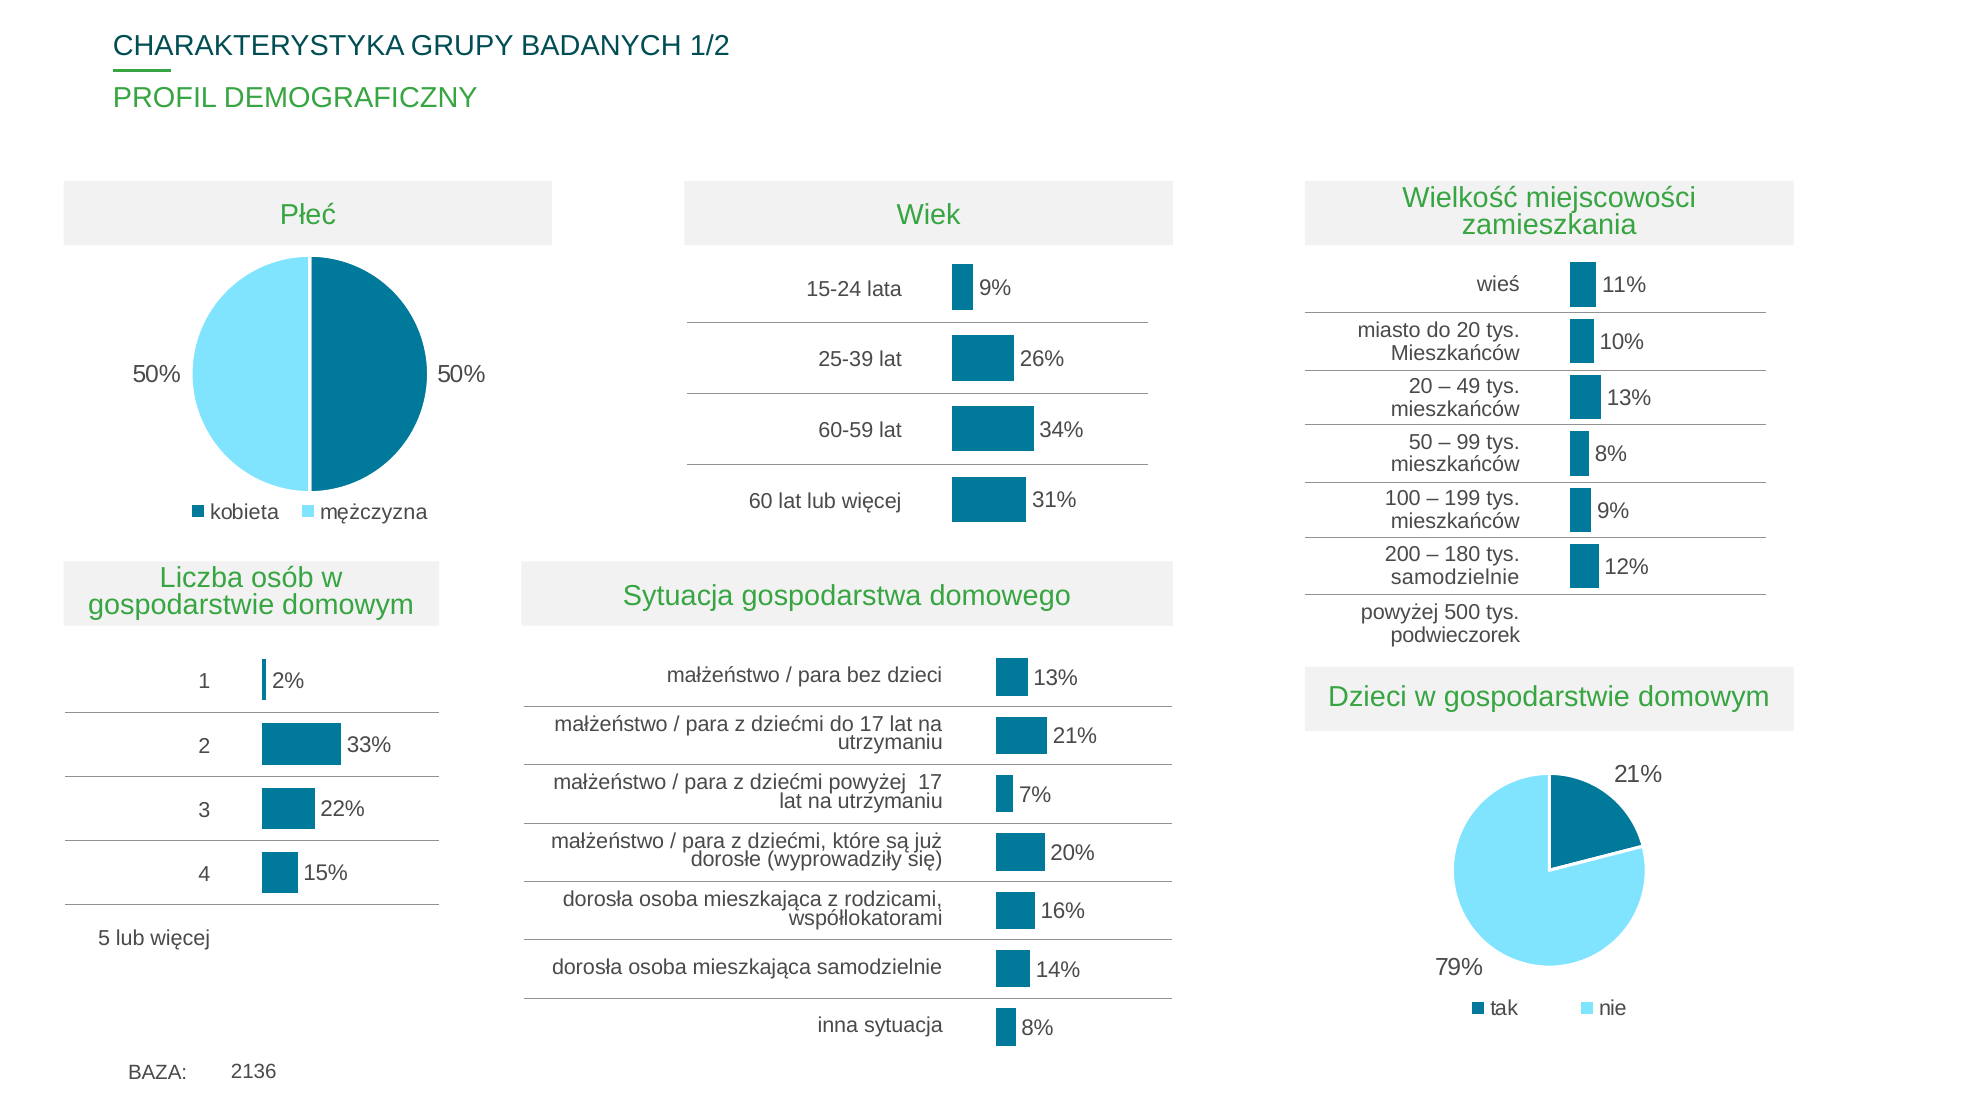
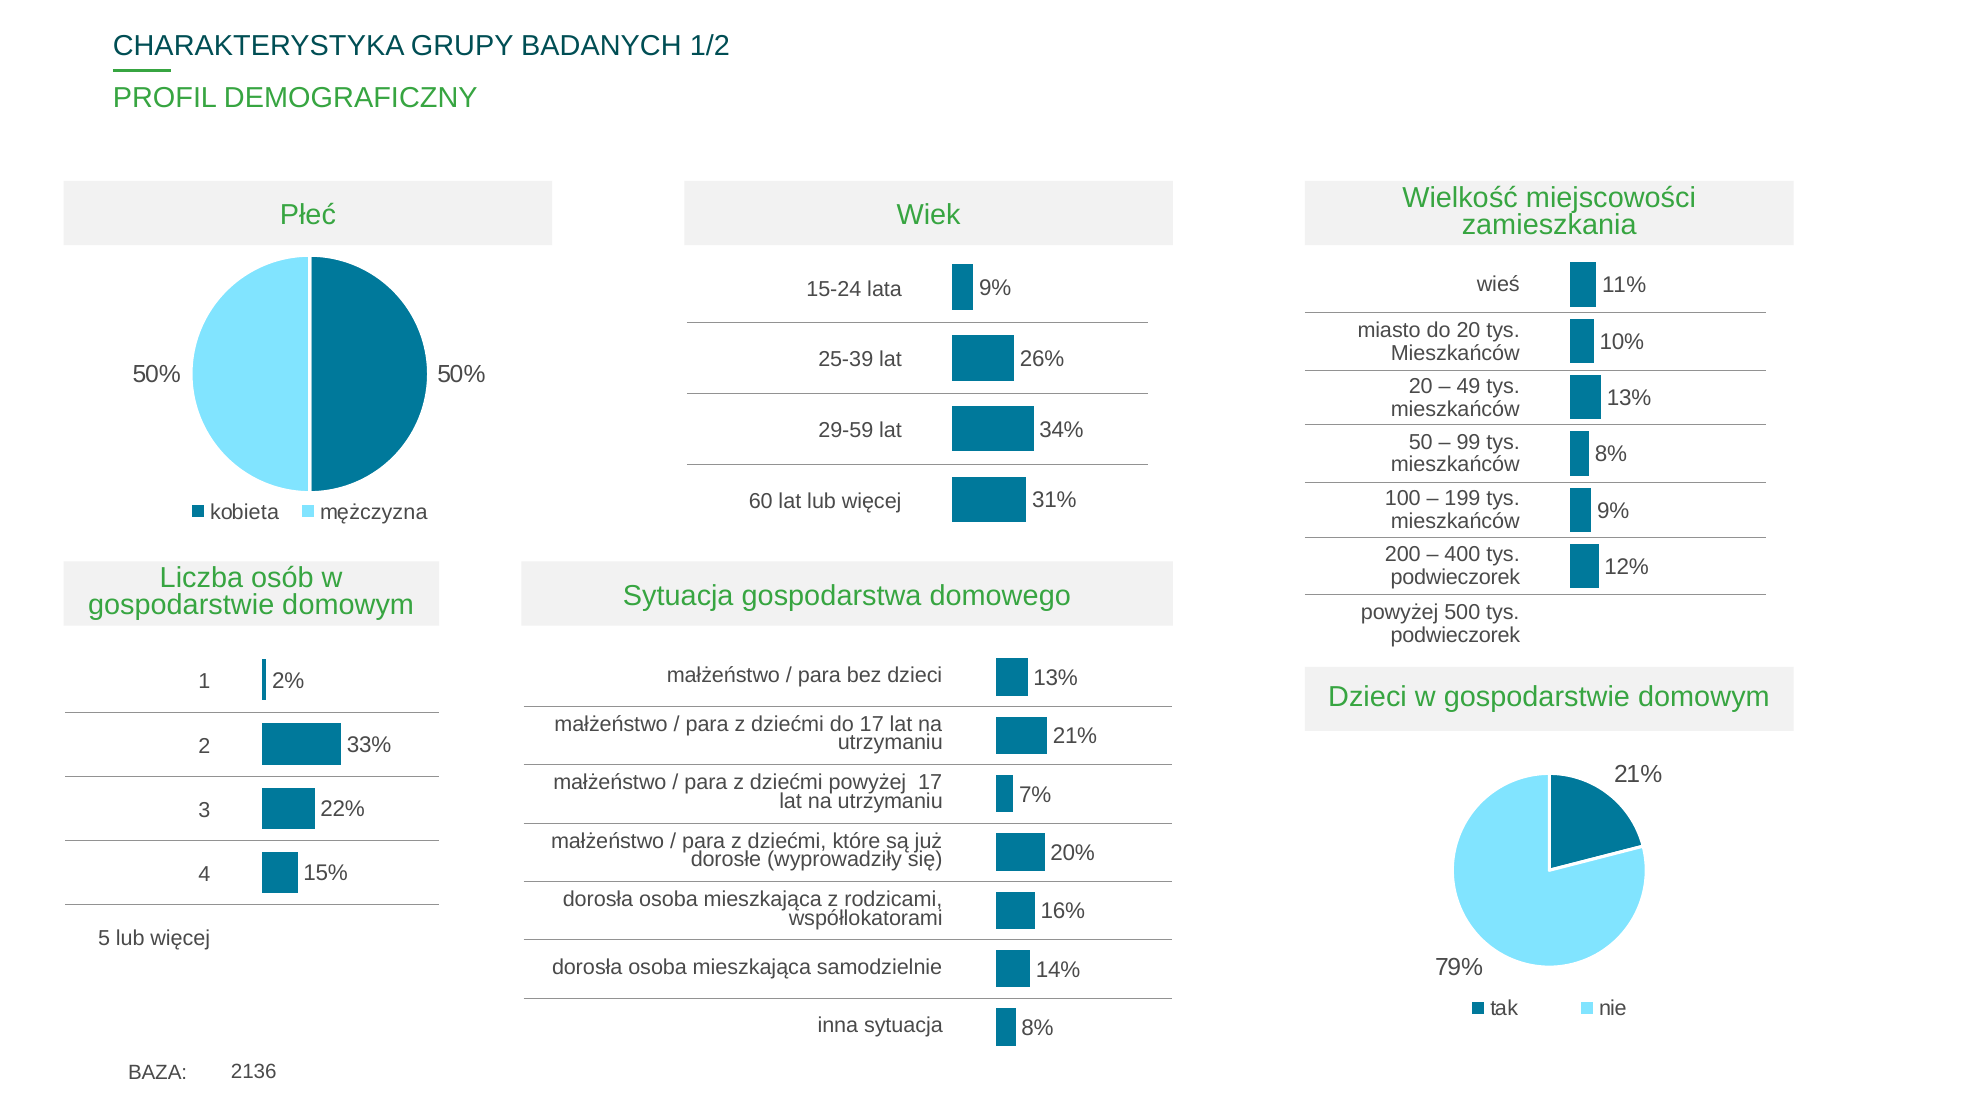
60-59: 60-59 -> 29-59 (846, 431)
180: 180 -> 400 (1462, 555)
samodzielnie: samodzielnie -> podwieczorek (1455, 578)
